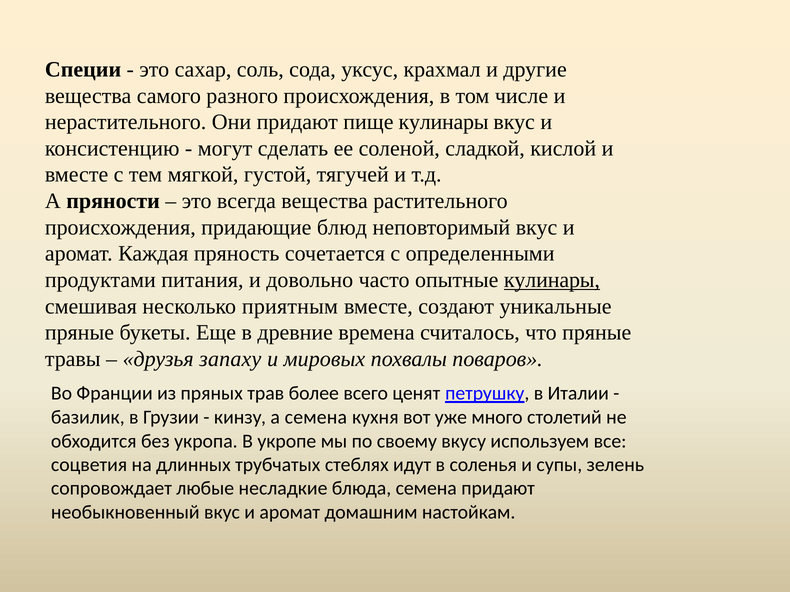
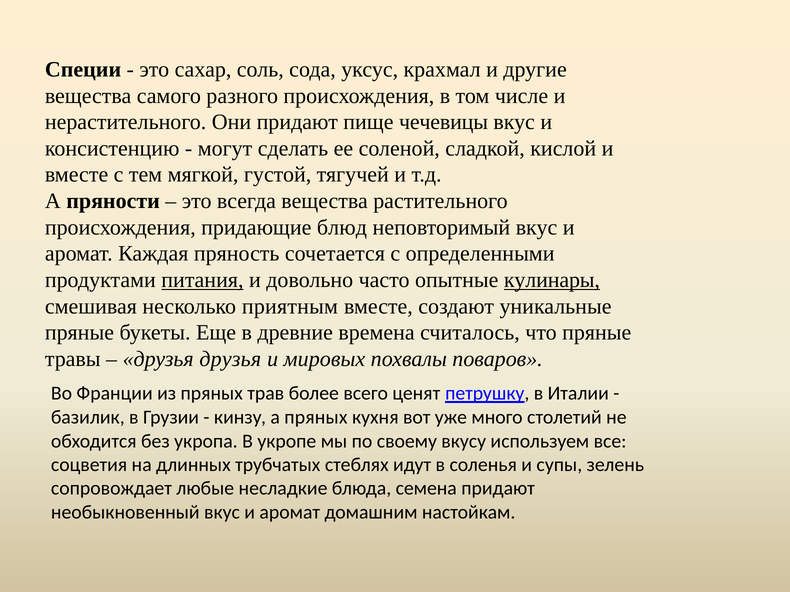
пище кулинары: кулинары -> чечевицы (444, 122)
питания underline: none -> present (202, 280)
друзья запаху: запаху -> друзья (230, 359)
а семена: семена -> пряных (316, 418)
